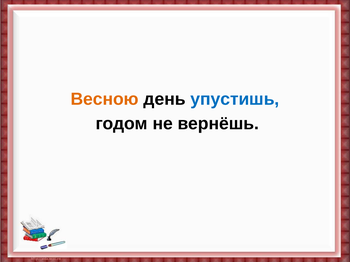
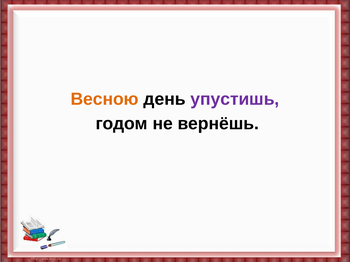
упустишь colour: blue -> purple (235, 99)
